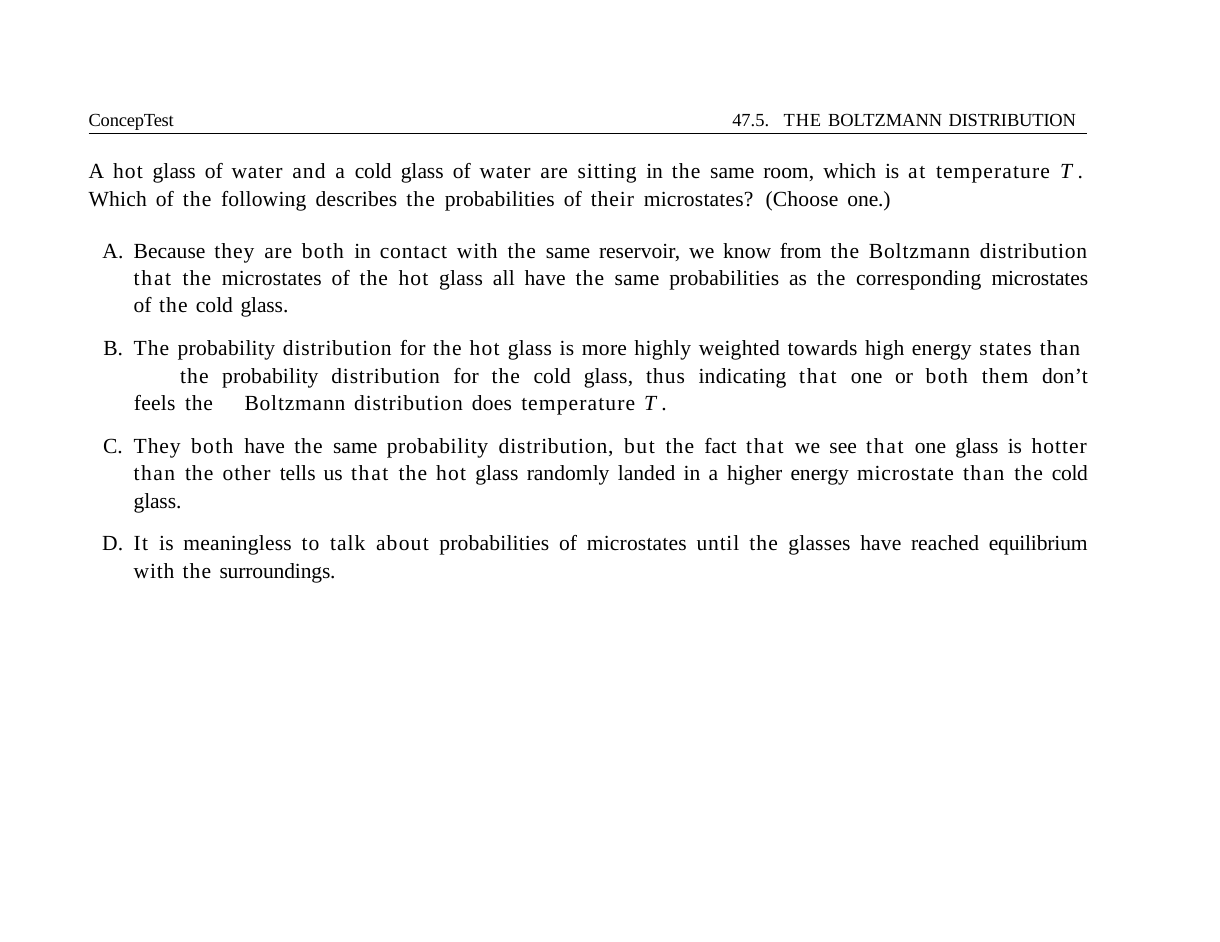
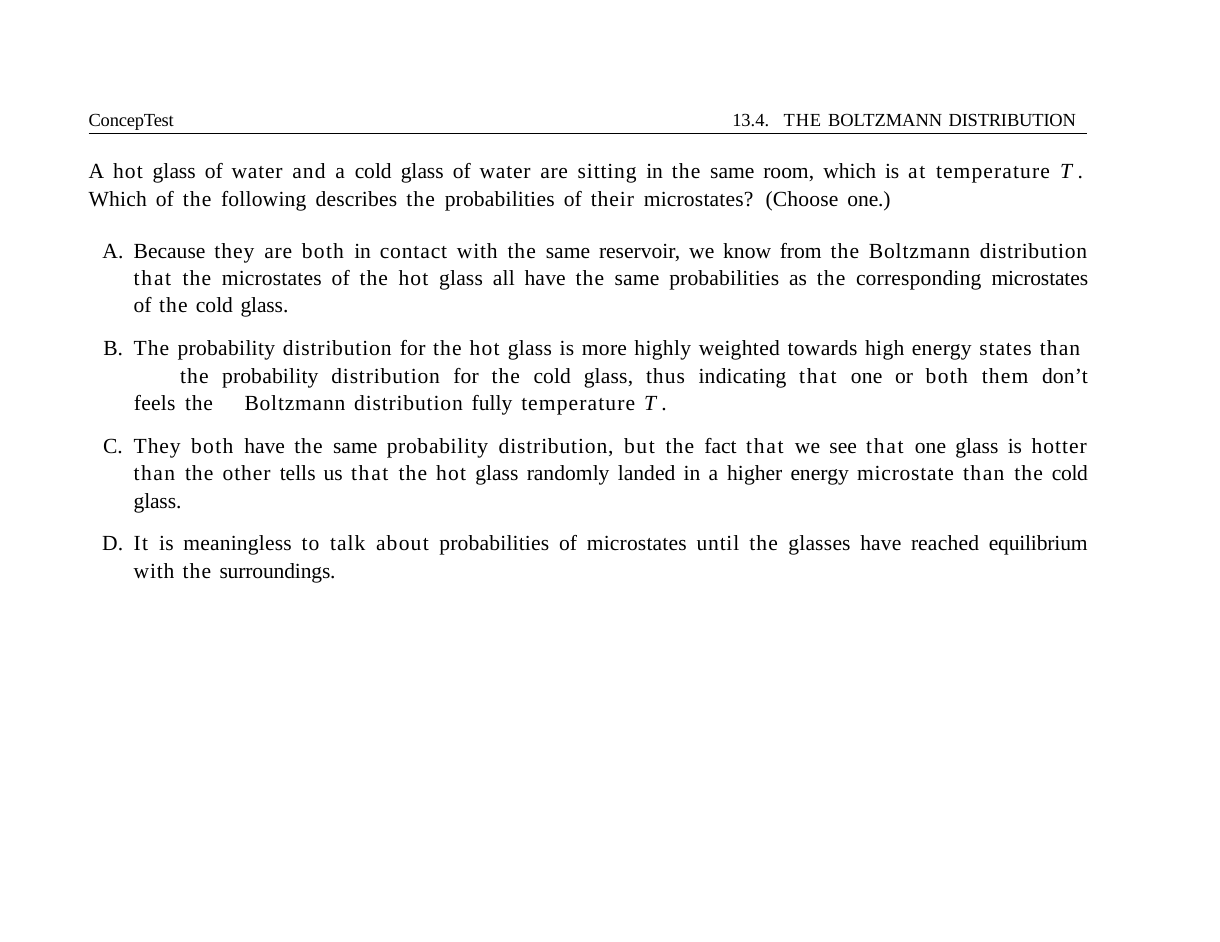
47.5: 47.5 -> 13.4 (751, 120)
does: does -> fully (492, 404)
